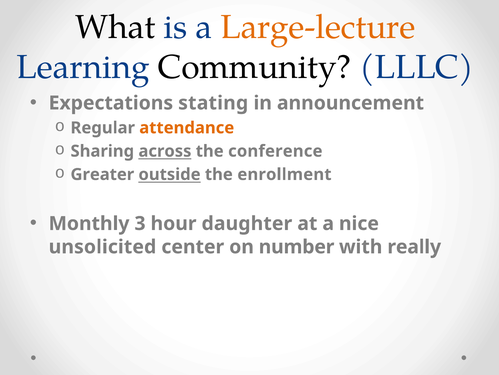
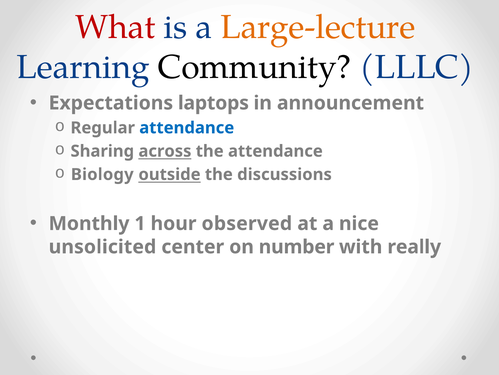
What colour: black -> red (115, 27)
stating: stating -> laptops (213, 103)
attendance colour: orange -> blue (187, 128)
the conference: conference -> attendance (275, 151)
Greater: Greater -> Biology (102, 174)
enrollment: enrollment -> discussions (285, 174)
3: 3 -> 1 (140, 223)
daughter: daughter -> observed (247, 223)
